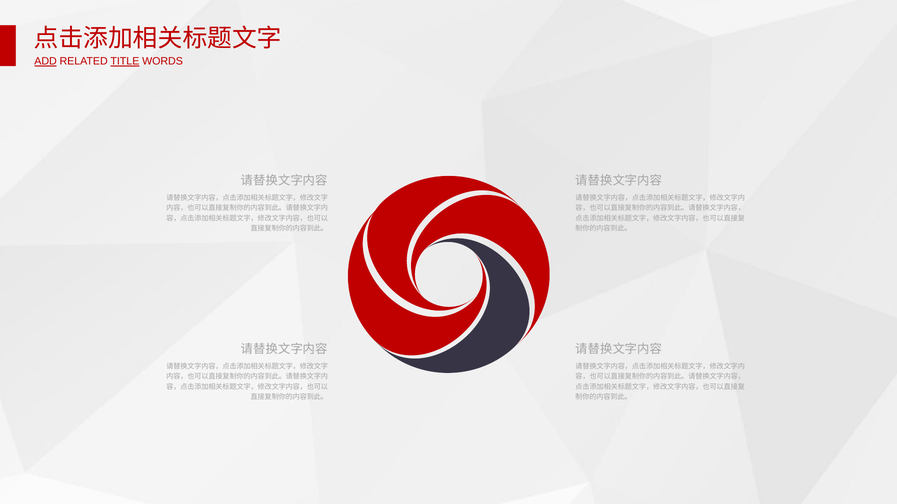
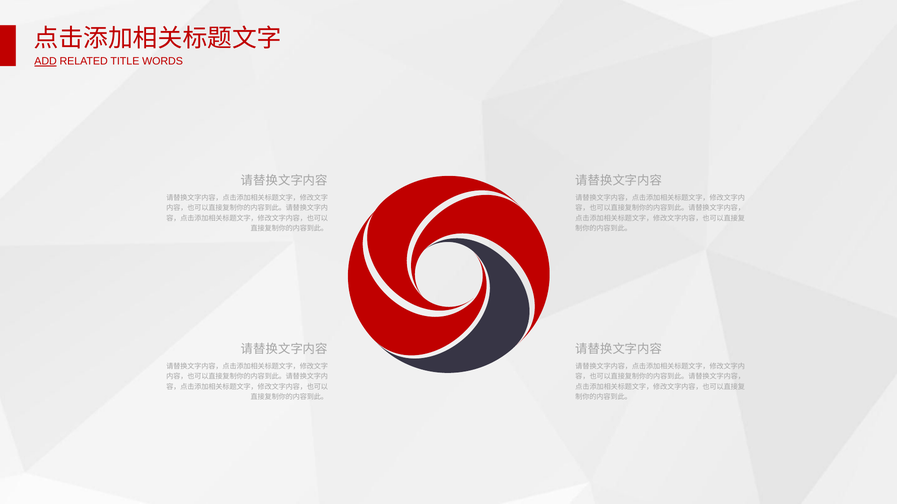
TITLE underline: present -> none (125, 61)
